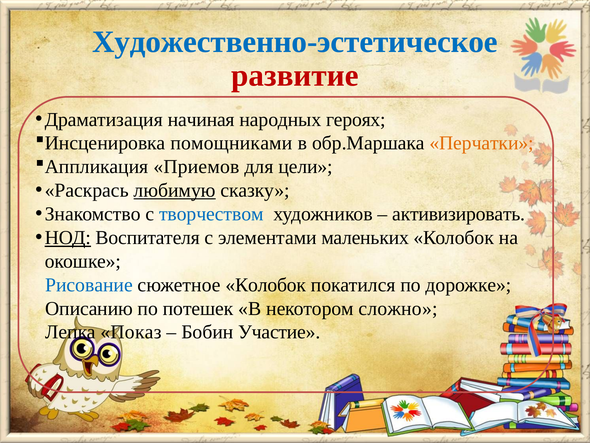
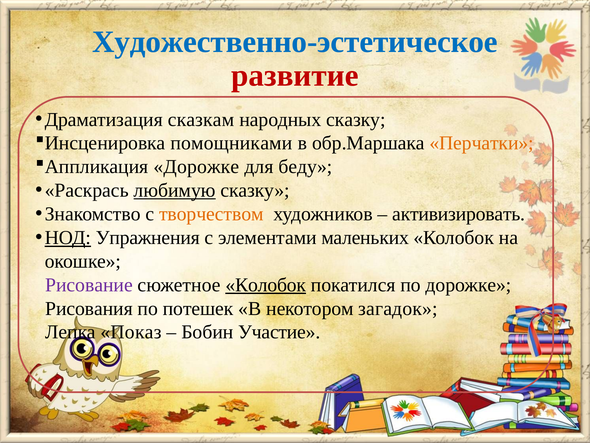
начиная: начиная -> сказкам (201, 119)
народных героях: героях -> сказку (356, 119)
Приемов: Приемов -> Дорожке (196, 167)
цели: цели -> беду (305, 167)
творчеством colour: blue -> orange (211, 214)
Воспитателя: Воспитателя -> Упражнения (148, 237)
Рисование colour: blue -> purple (89, 285)
Колобок underline: none -> present (266, 285)
Описанию: Описанию -> Рисования (89, 308)
сложно: сложно -> загадок (398, 308)
